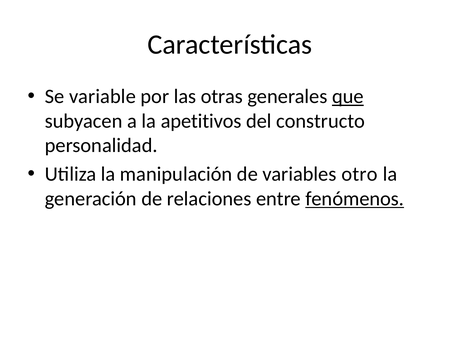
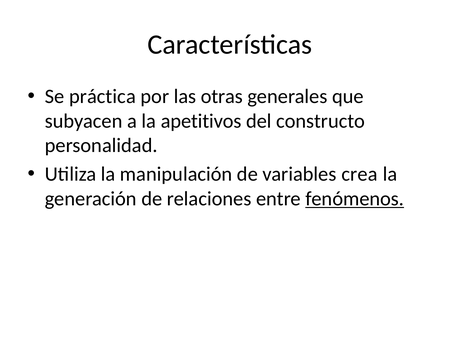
variable: variable -> práctica (102, 96)
que underline: present -> none (348, 96)
otro: otro -> crea (360, 174)
